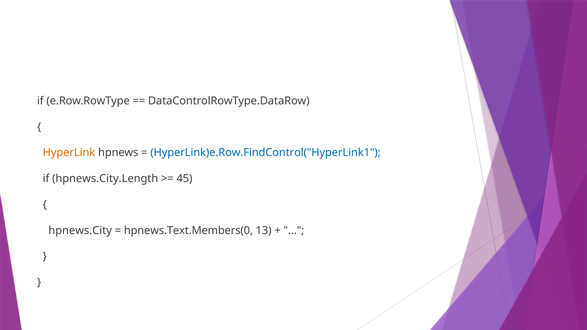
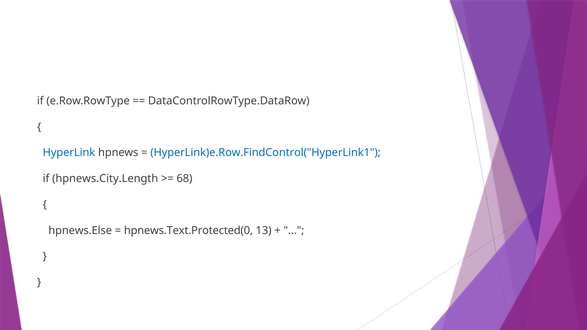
HyperLink colour: orange -> blue (69, 153)
45: 45 -> 68 (184, 179)
hpnews.City: hpnews.City -> hpnews.Else (80, 231)
hpnews.Text.Members(0: hpnews.Text.Members(0 -> hpnews.Text.Protected(0 (188, 231)
